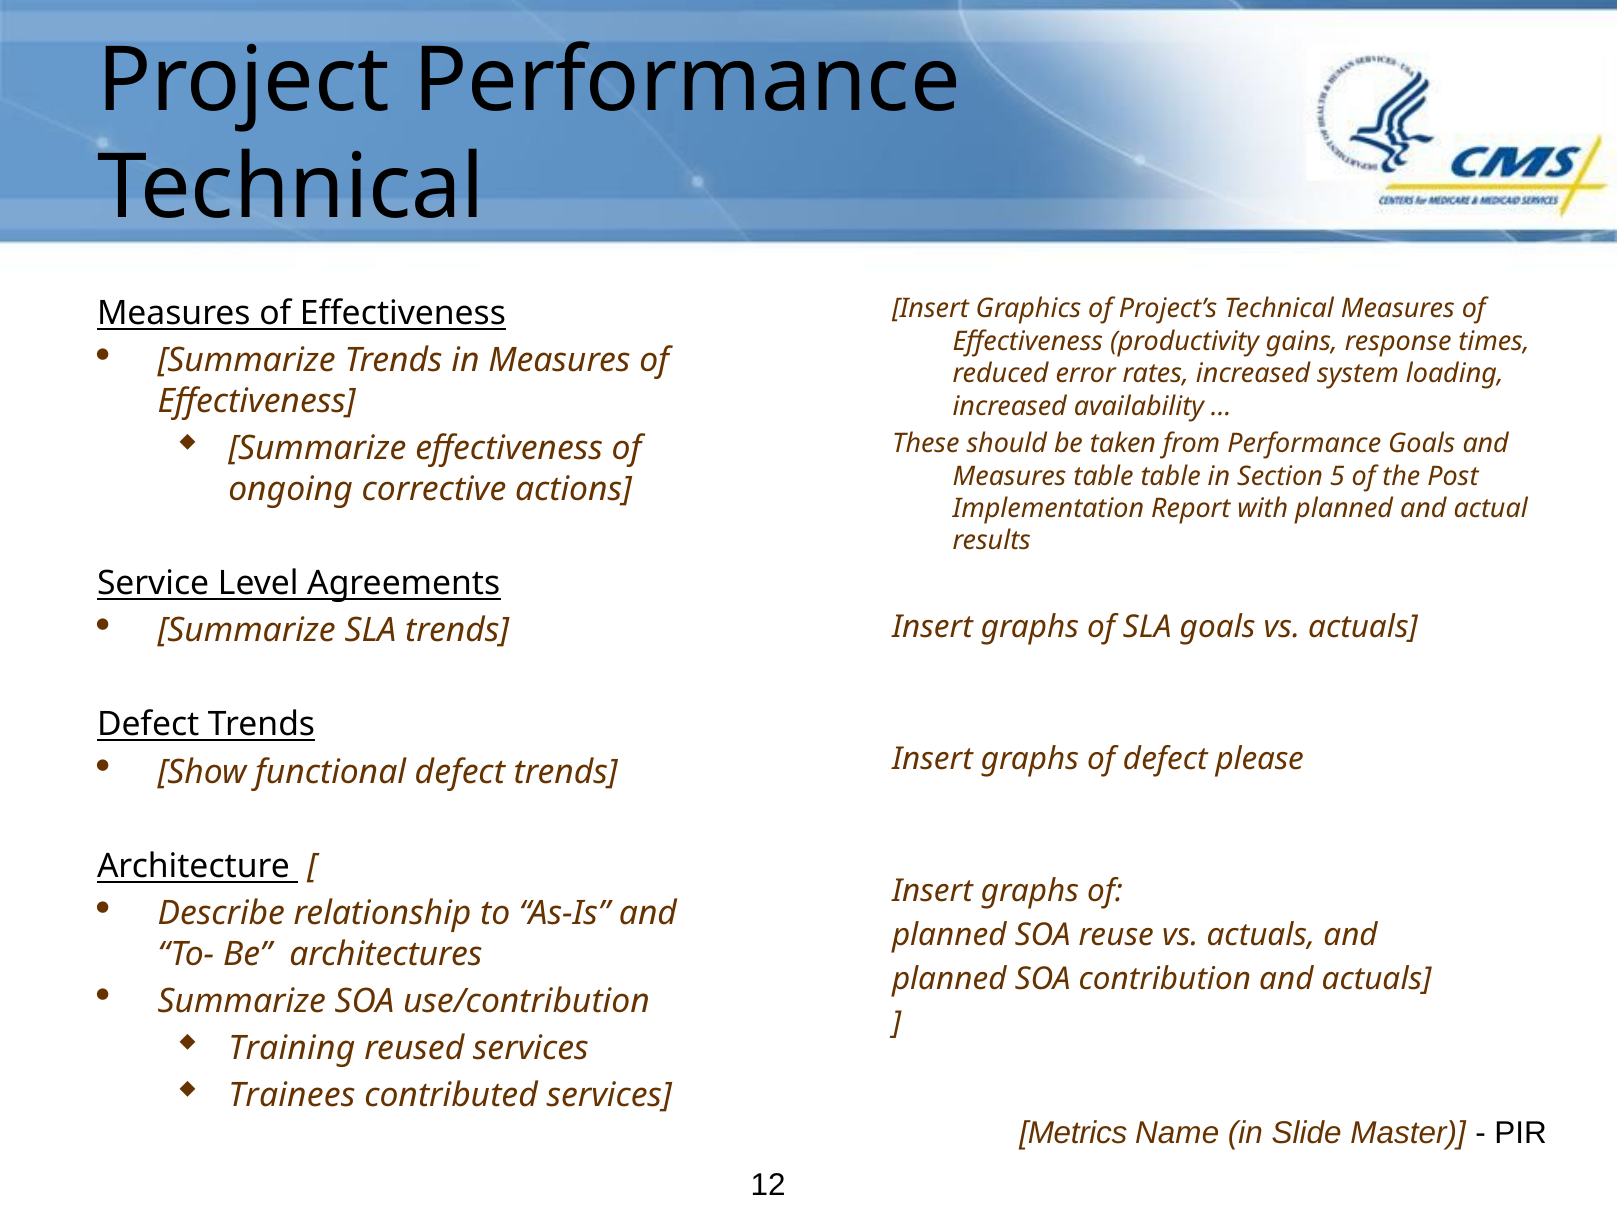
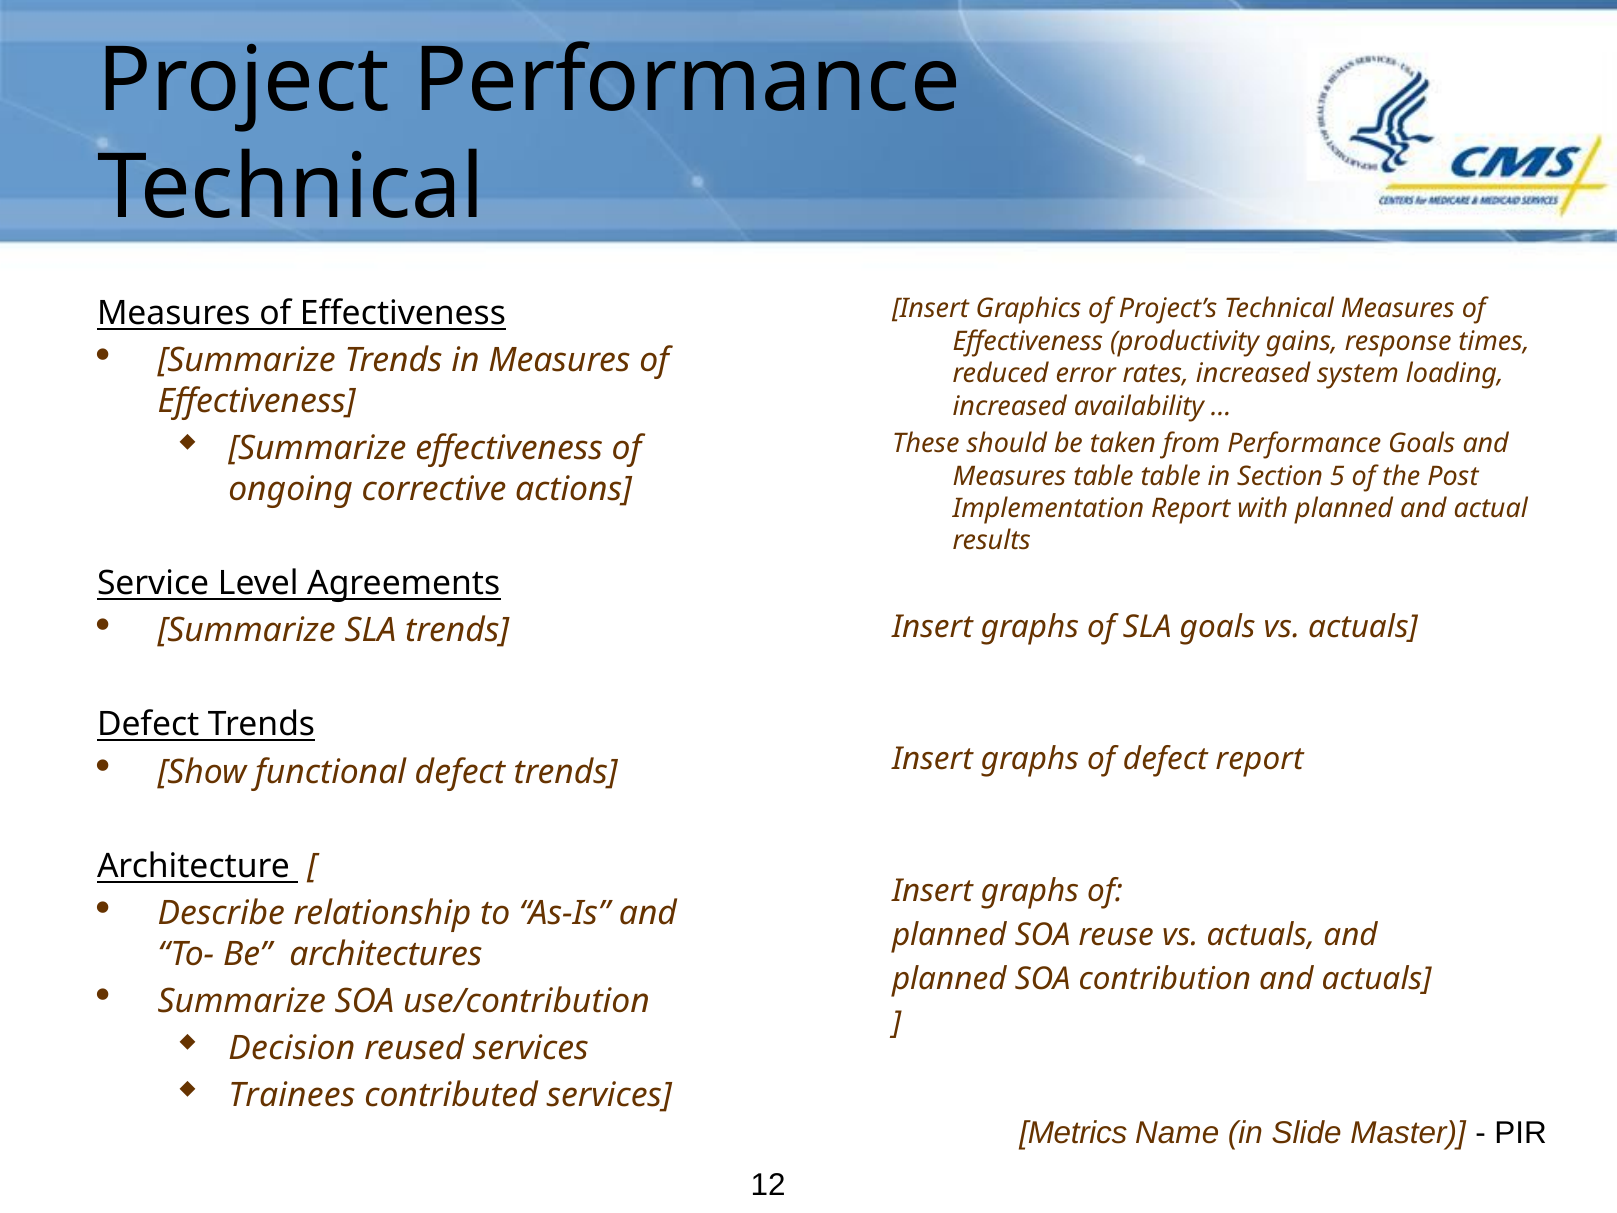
defect please: please -> report (1260, 759)
Training: Training -> Decision (292, 1048)
